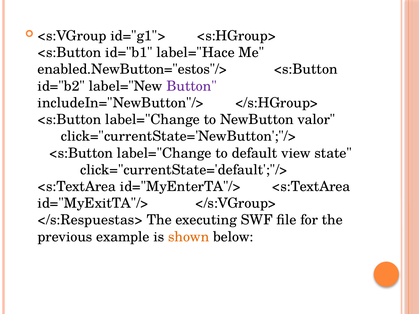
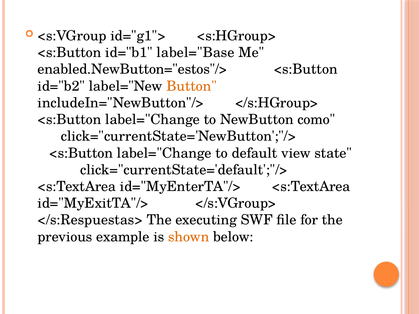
label="Hace: label="Hace -> label="Base (196, 53)
Button colour: purple -> orange (192, 86)
valor: valor -> como (316, 120)
